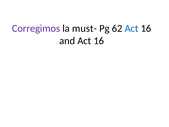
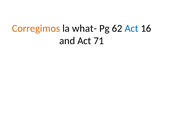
Corregimos colour: purple -> orange (36, 28)
must-: must- -> what- (84, 28)
and Act 16: 16 -> 71 (99, 41)
